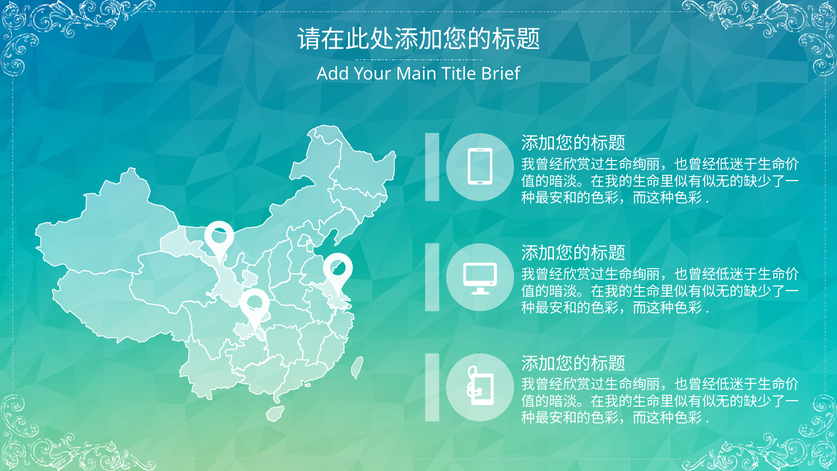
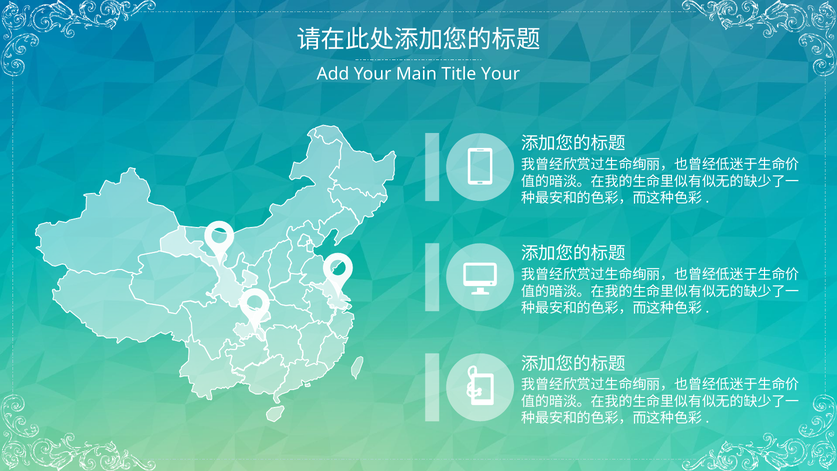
Title Brief: Brief -> Your (501, 74)
